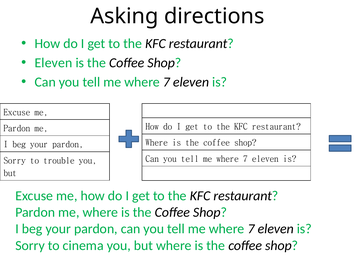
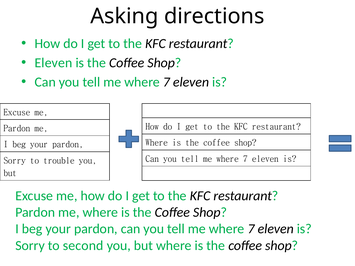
cinema: cinema -> second (83, 246)
